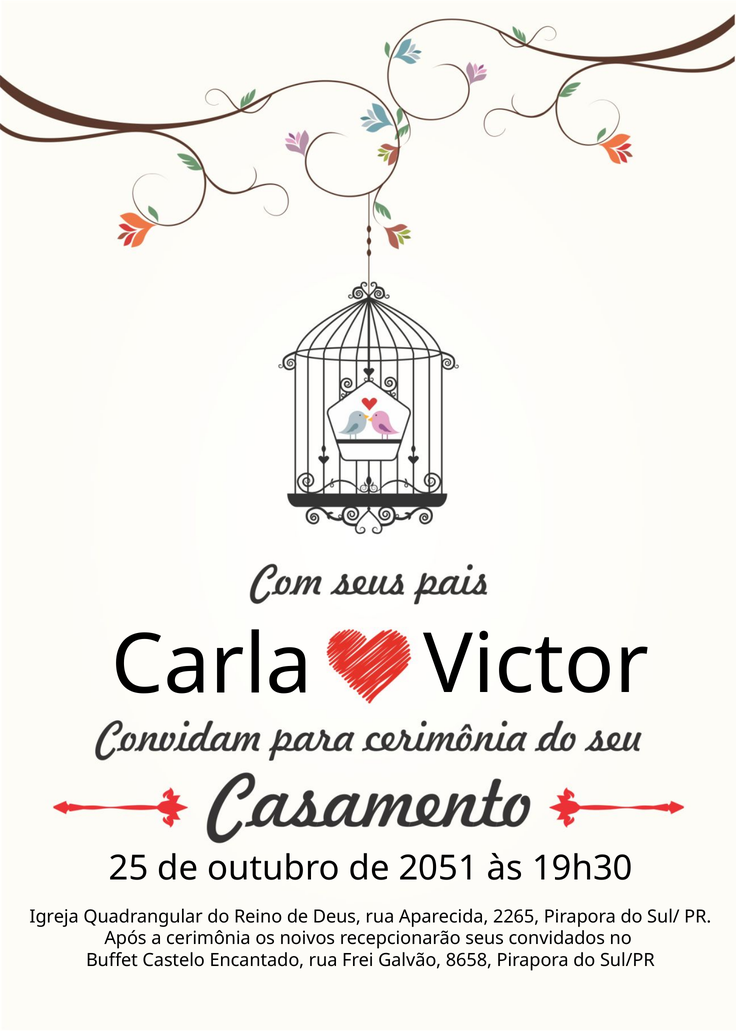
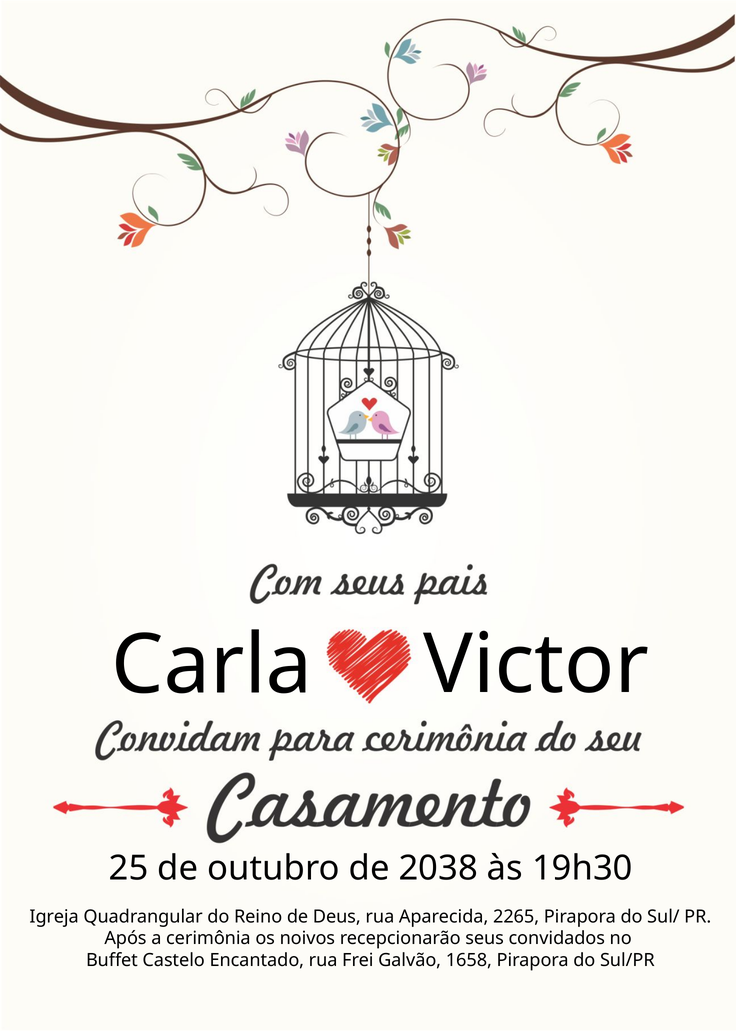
2051: 2051 -> 2038 (438, 868)
8658: 8658 -> 1658 (469, 960)
